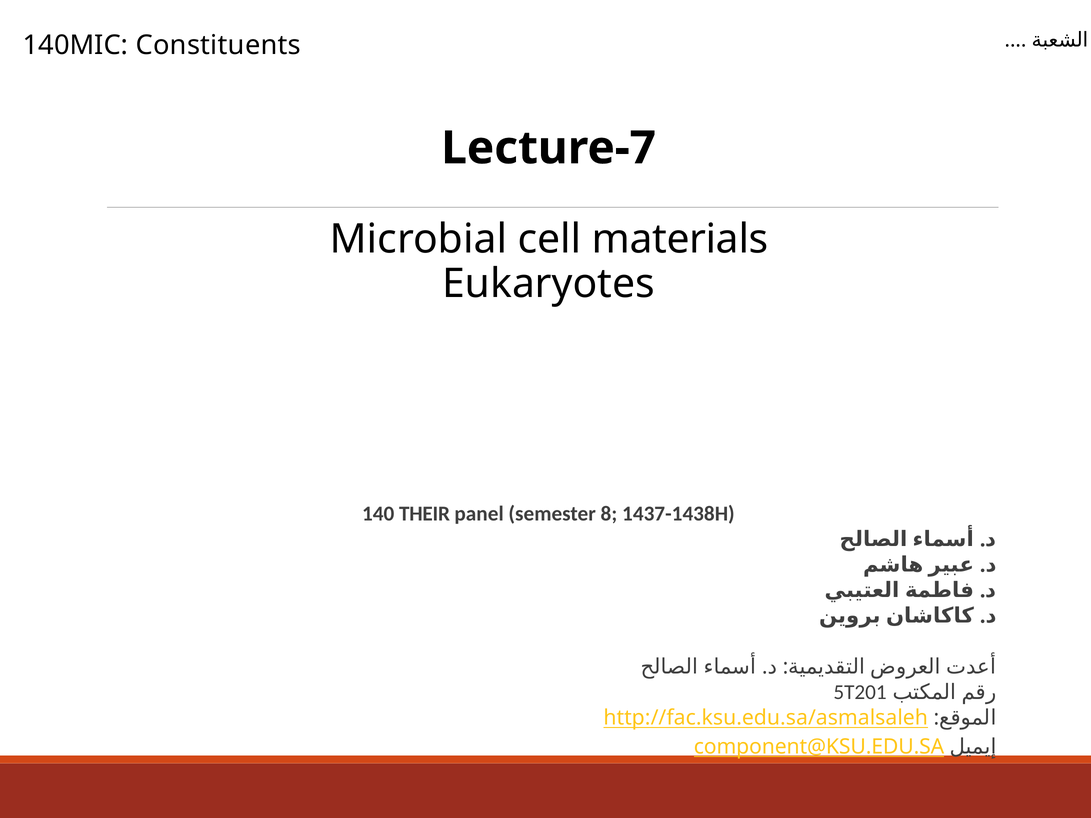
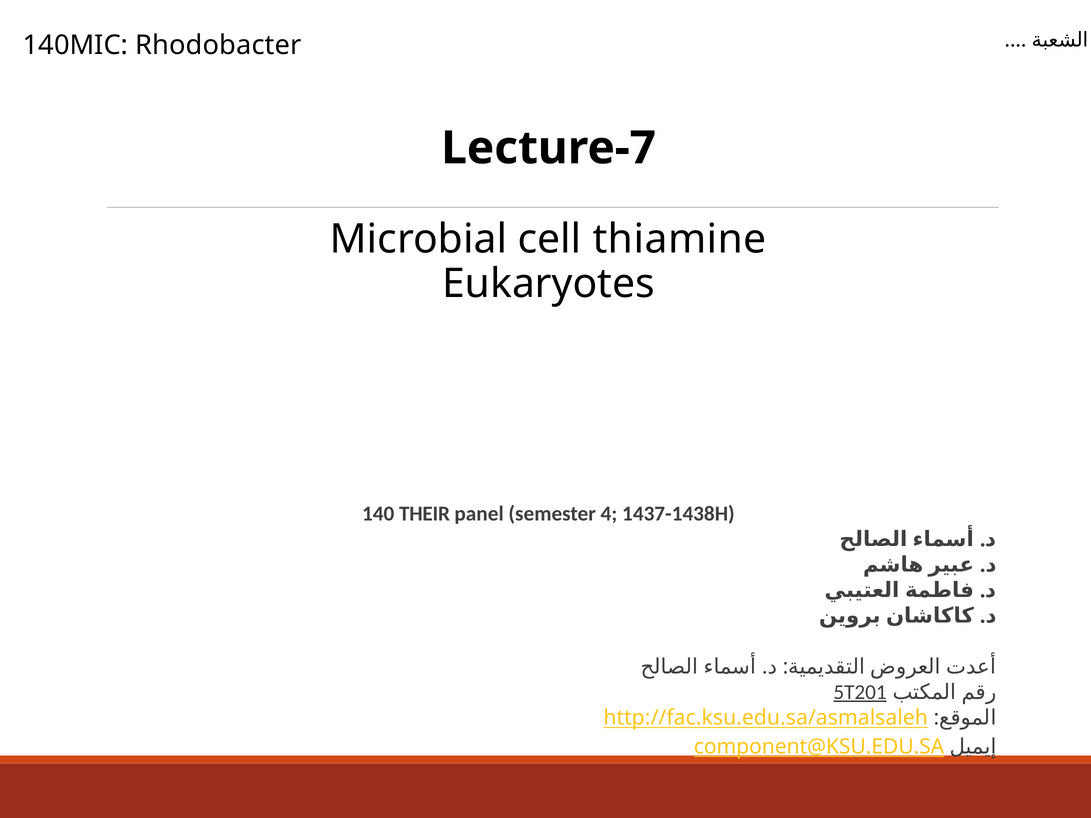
Constituents: Constituents -> Rhodobacter (218, 45)
materials: materials -> thiamine (680, 239)
8: 8 -> 4 (609, 514)
5T201 underline: none -> present (860, 692)
